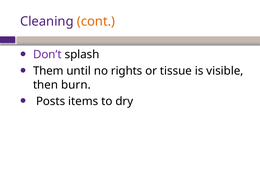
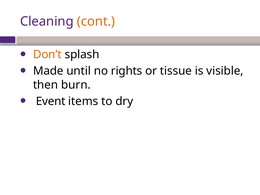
Don’t colour: purple -> orange (47, 55)
Them: Them -> Made (48, 71)
Posts: Posts -> Event (51, 101)
